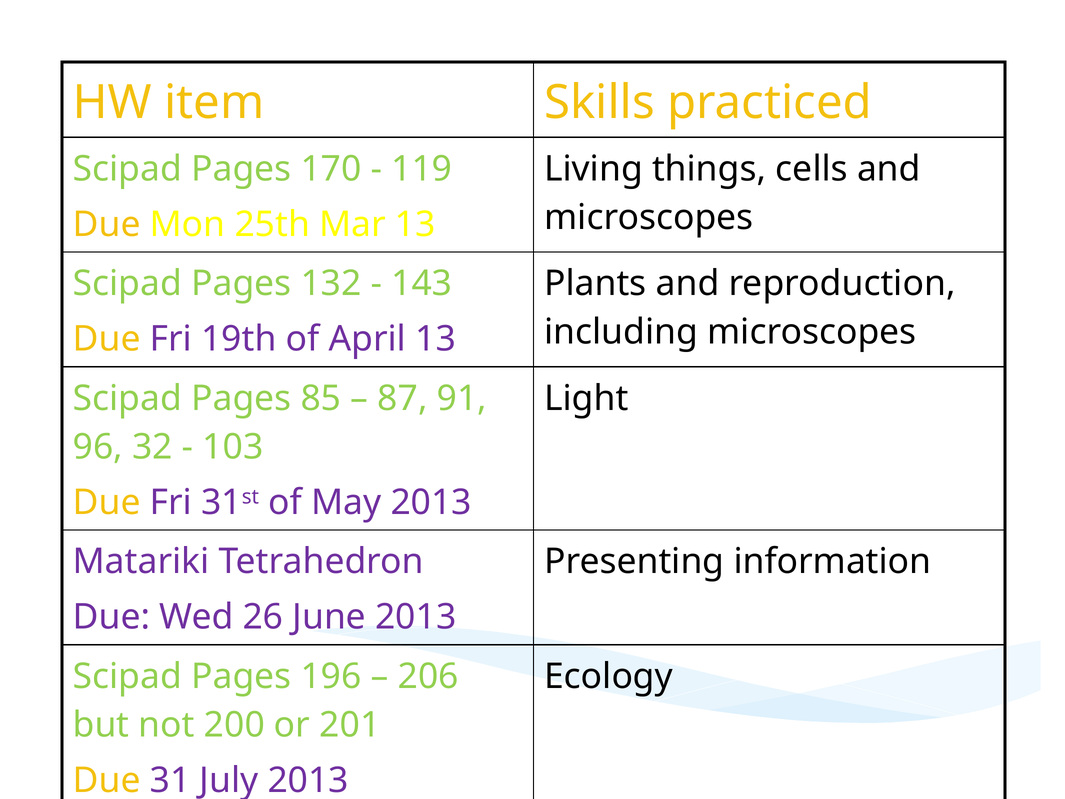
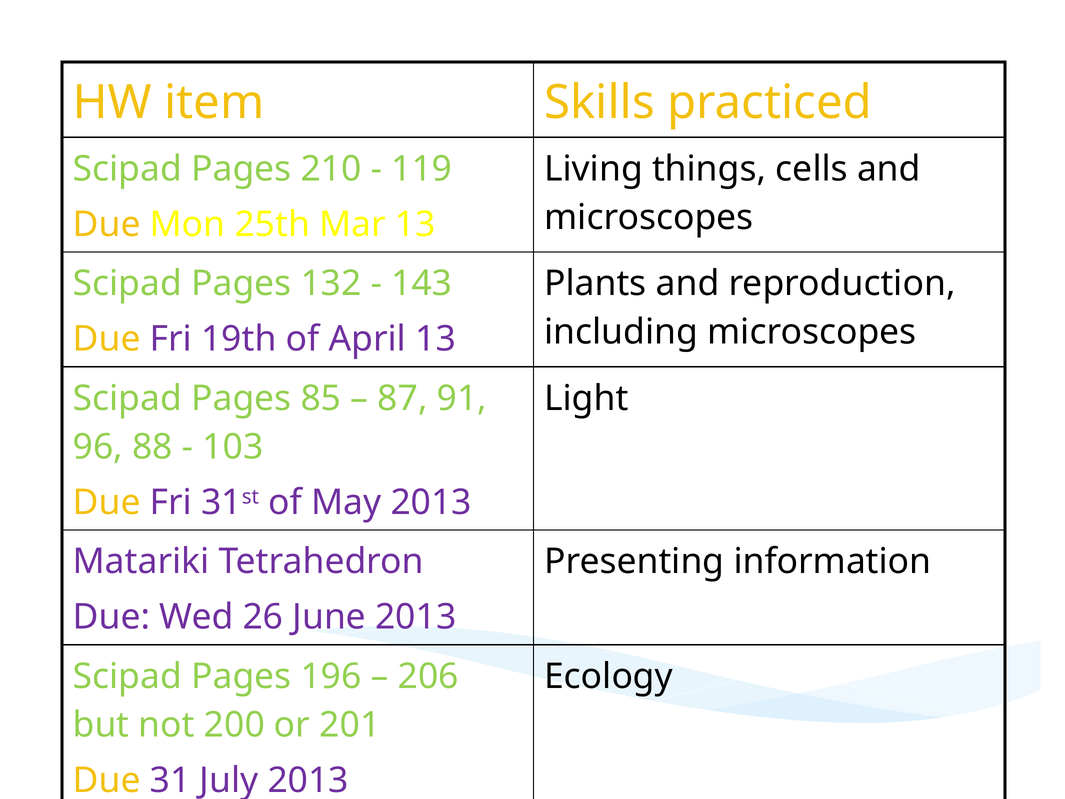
170: 170 -> 210 (331, 169)
32: 32 -> 88 (152, 447)
